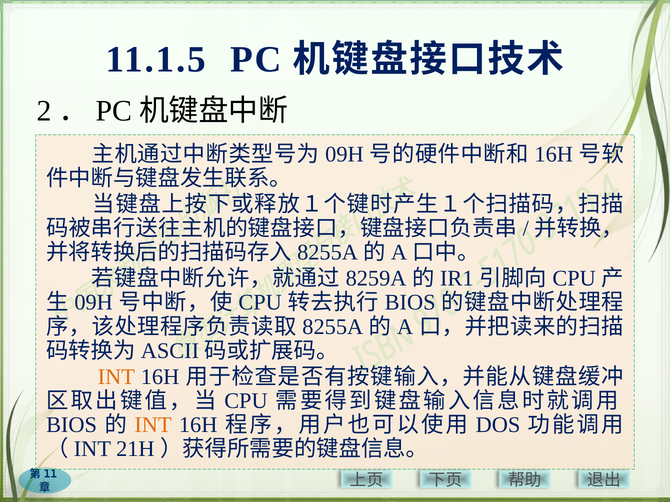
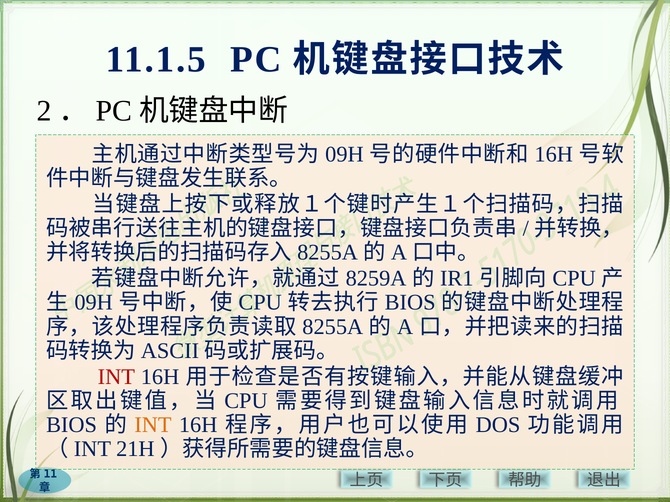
INT colour: orange -> red (116, 377)
